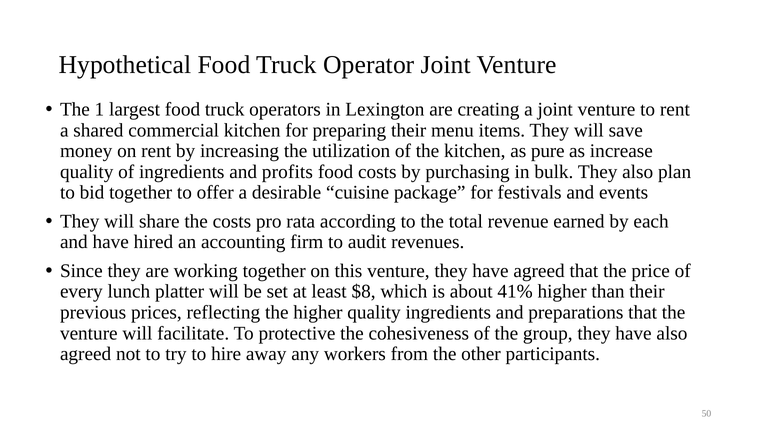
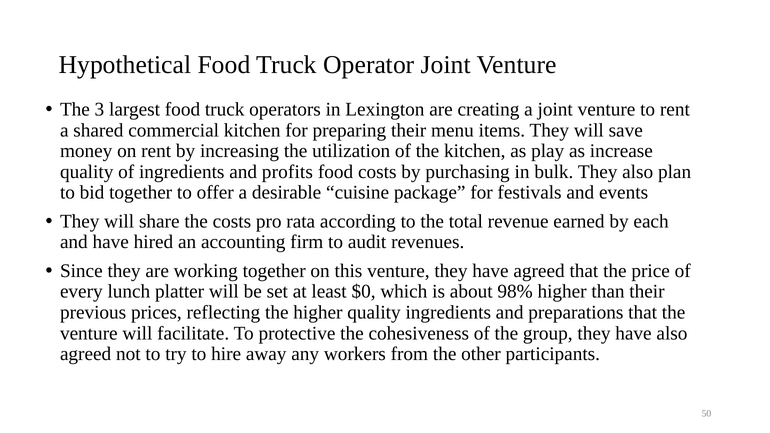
1: 1 -> 3 (99, 109)
pure: pure -> play (548, 151)
$8: $8 -> $0 (364, 292)
41%: 41% -> 98% (515, 292)
